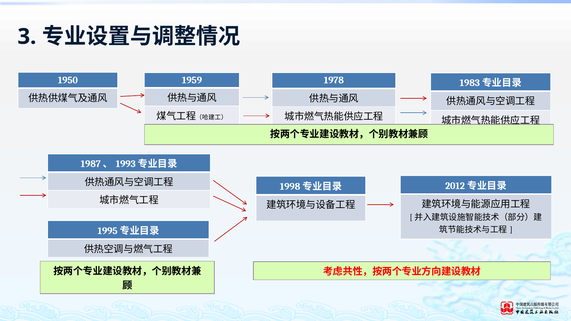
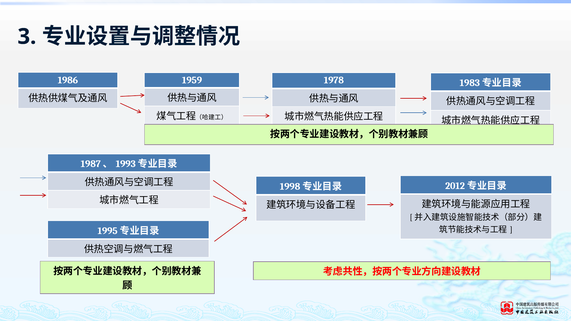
1950: 1950 -> 1986 (68, 80)
